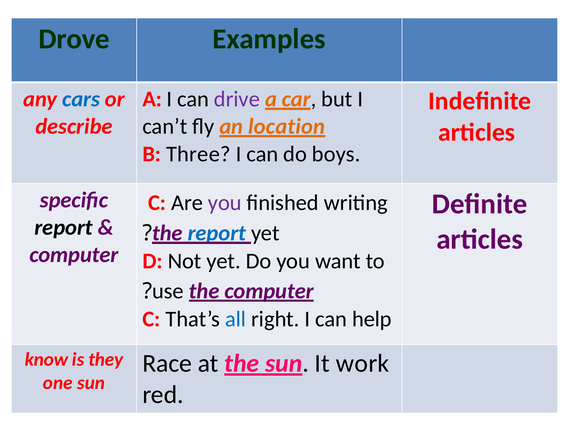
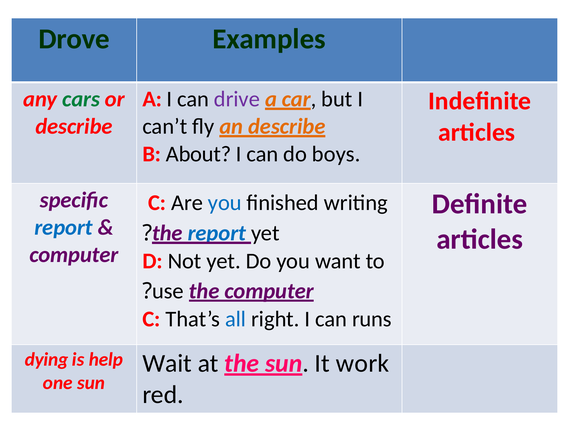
cars colour: blue -> green (81, 99)
an location: location -> describe (287, 127)
Three: Three -> About (199, 154)
you colour: purple -> blue (225, 203)
report colour: black -> blue (64, 228)
help: help -> runs (372, 319)
know: know -> dying (47, 360)
they: they -> help (106, 360)
Race: Race -> Wait (167, 364)
